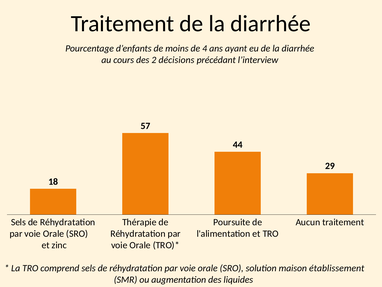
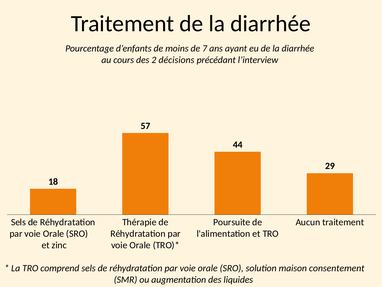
4: 4 -> 7 (205, 48)
établissement: établissement -> consentement (337, 268)
